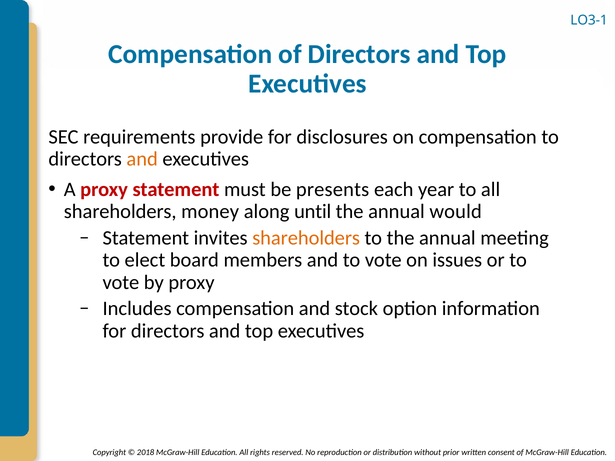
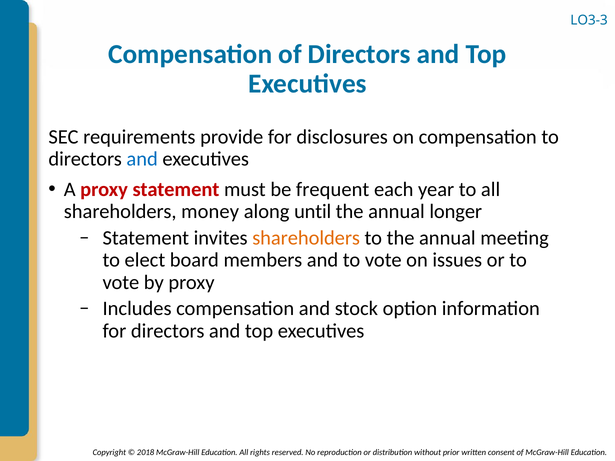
LO3-1: LO3-1 -> LO3-3 (589, 20)
and colour: orange -> blue (142, 159)
presents: presents -> frequent (333, 190)
would: would -> longer (456, 212)
